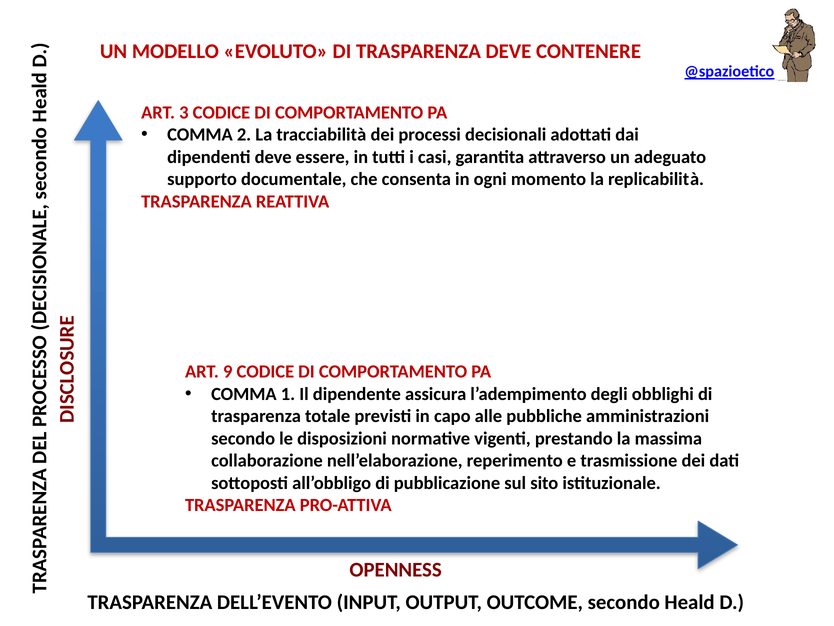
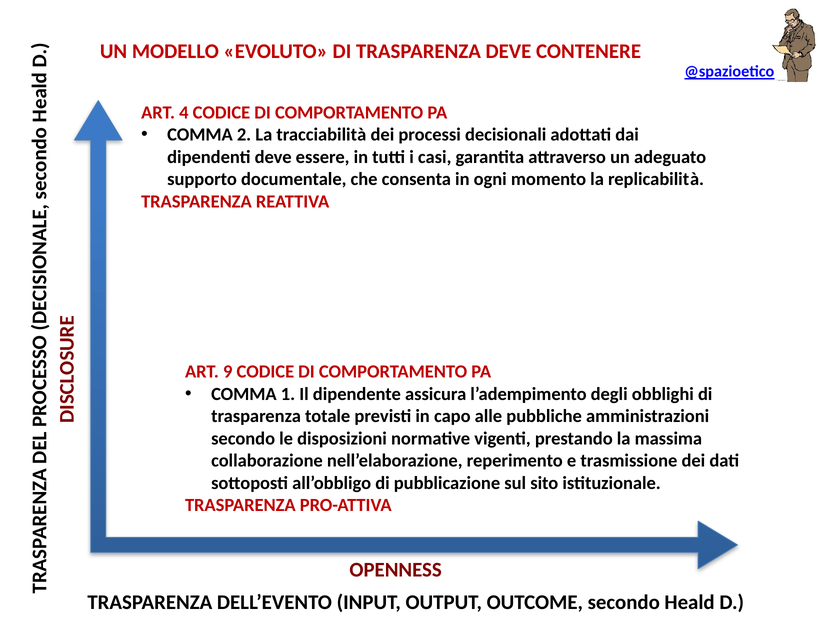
3: 3 -> 4 (184, 113)
